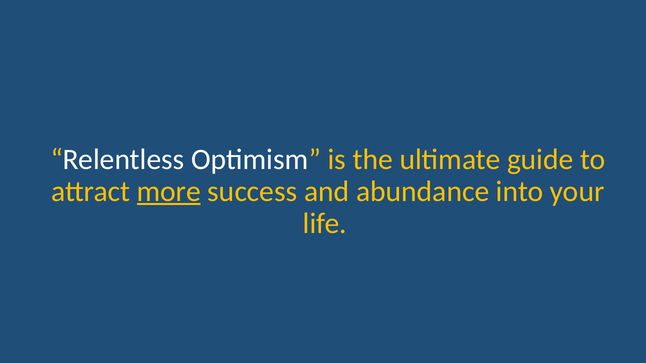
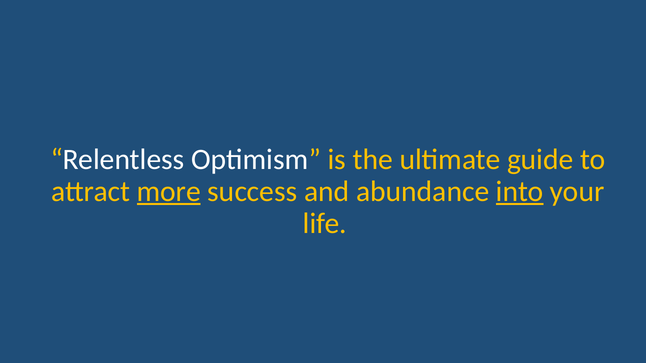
into underline: none -> present (520, 192)
